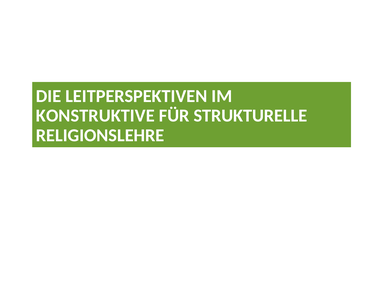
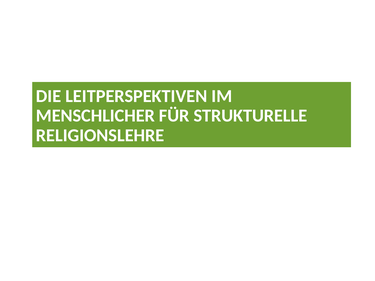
KONSTRUKTIVE: KONSTRUKTIVE -> MENSCHLICHER (95, 116)
